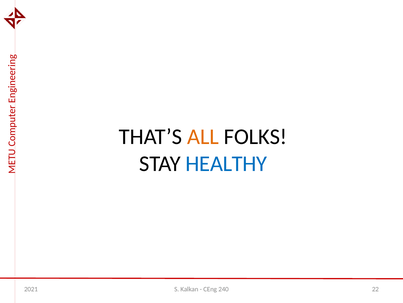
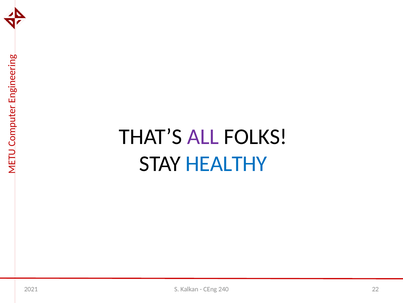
ALL colour: orange -> purple (203, 136)
